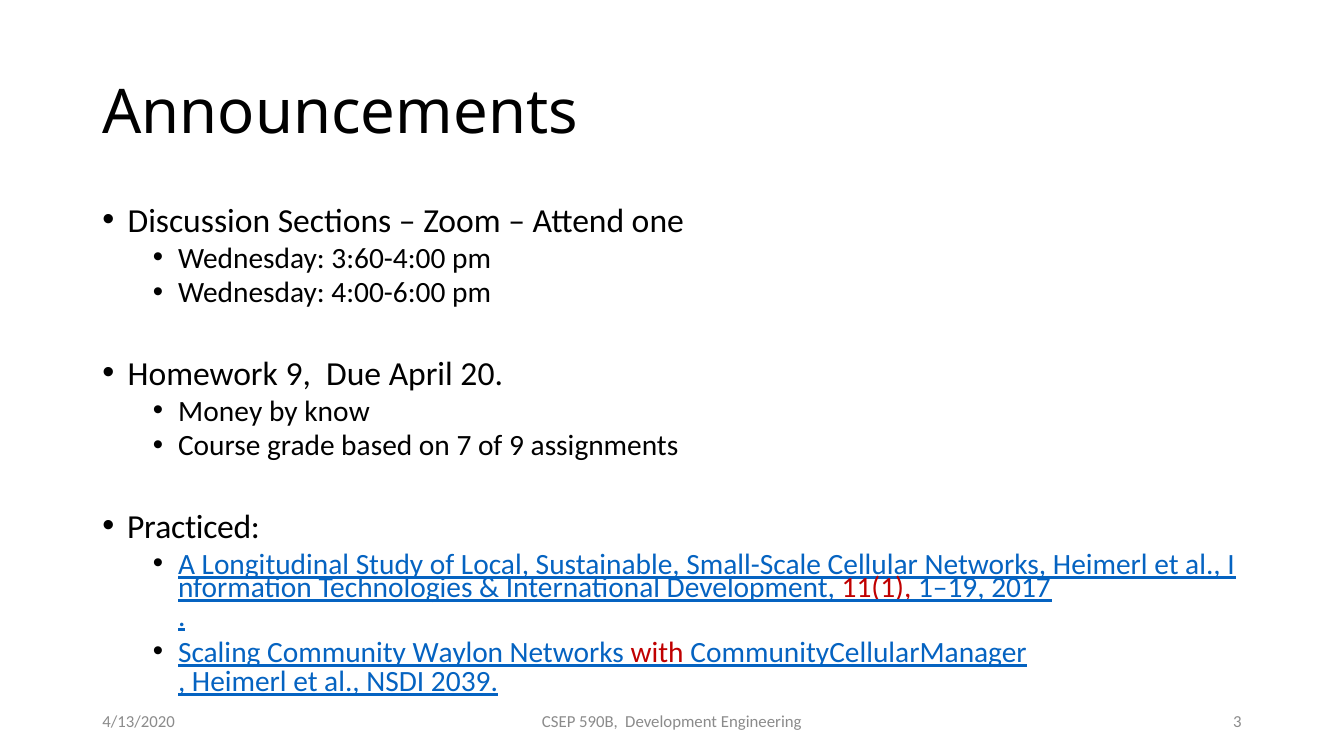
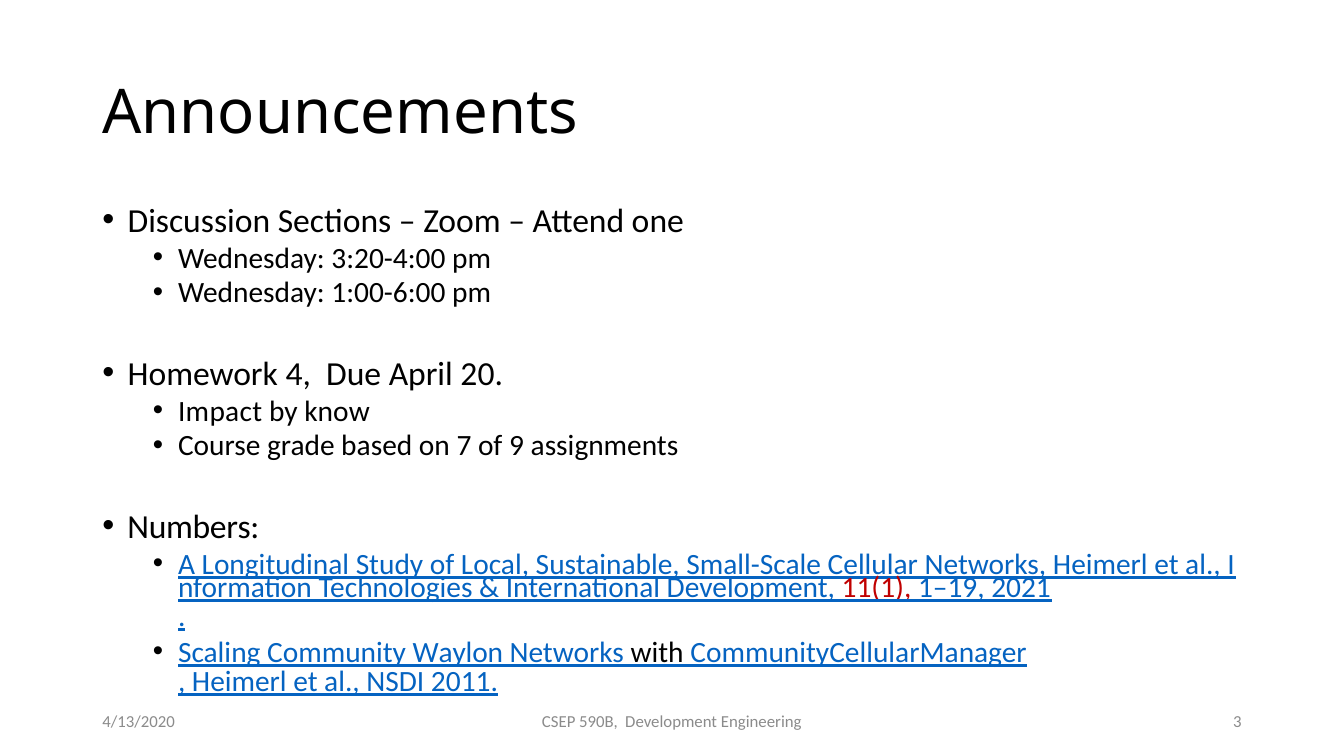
3:60-4:00: 3:60-4:00 -> 3:20-4:00 (388, 258)
4:00-6:00: 4:00-6:00 -> 1:00-6:00 (388, 293)
Homework 9: 9 -> 4 (298, 374)
Money: Money -> Impact (220, 411)
Practiced: Practiced -> Numbers (193, 527)
2017: 2017 -> 2021 (1021, 588)
with colour: red -> black (657, 653)
2039: 2039 -> 2011 (464, 682)
